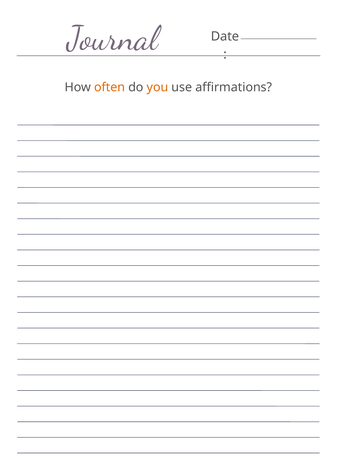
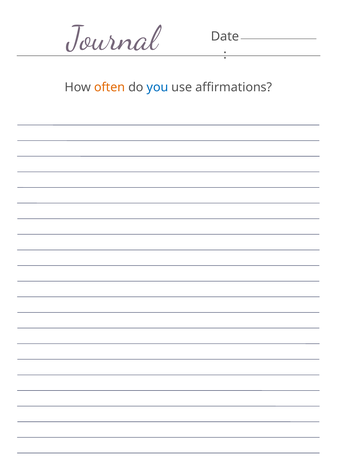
you colour: orange -> blue (157, 87)
